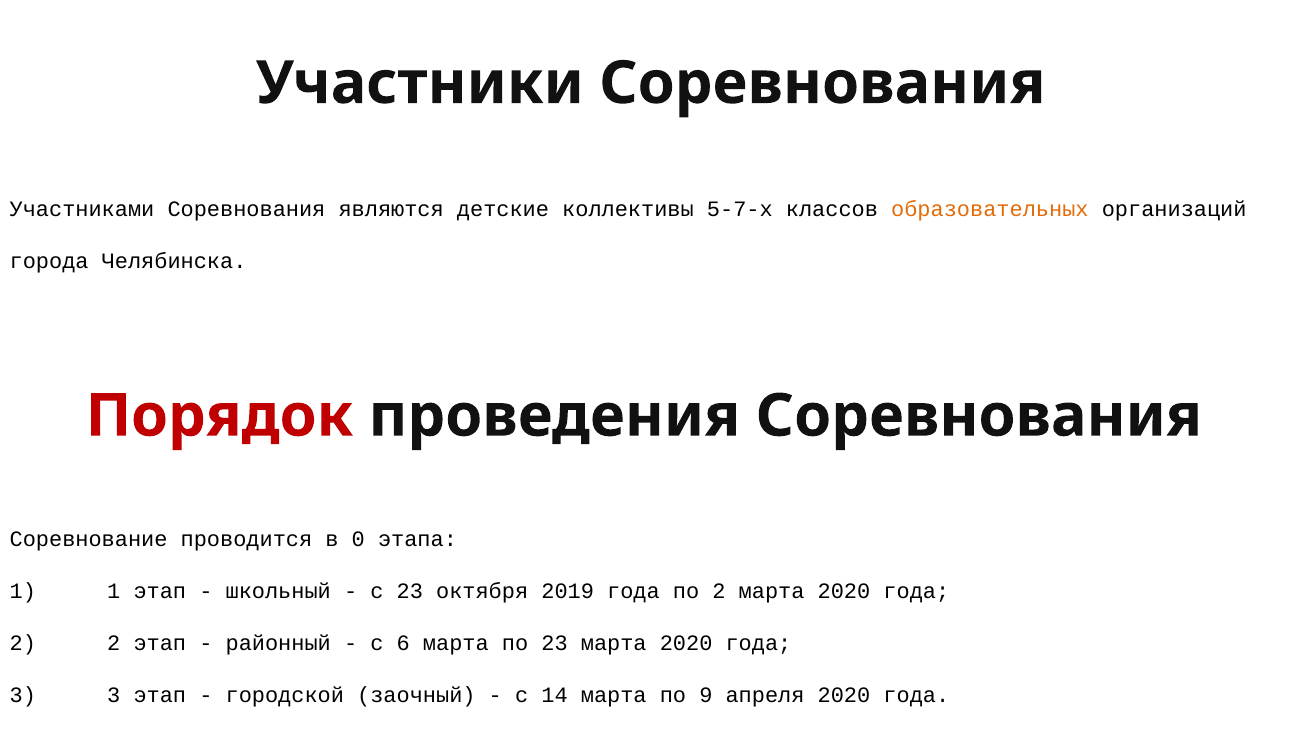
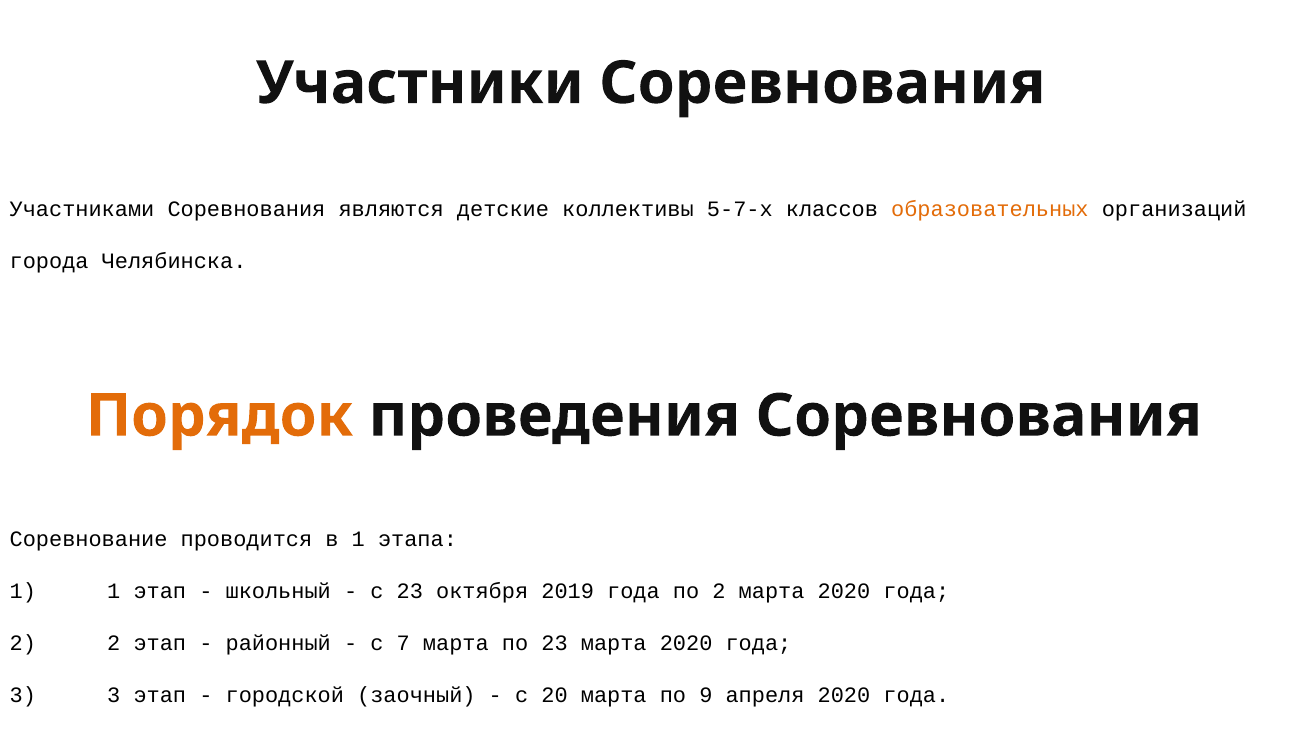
Порядок colour: red -> orange (219, 416)
в 0: 0 -> 1 (358, 540)
6: 6 -> 7 (403, 643)
14: 14 -> 20 (555, 695)
